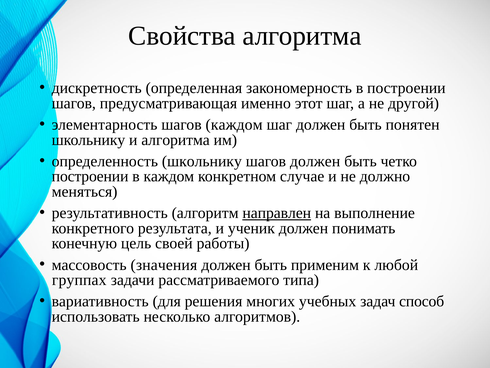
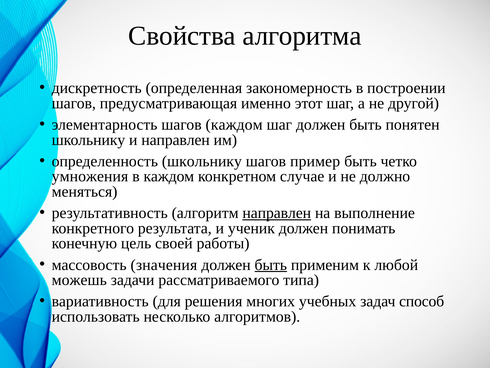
и алгоритма: алгоритма -> направлен (176, 140)
шагов должен: должен -> пример (315, 161)
построении: построении -> умножения (90, 176)
быть underline: none -> present (271, 264)
группах: группах -> можешь (79, 280)
